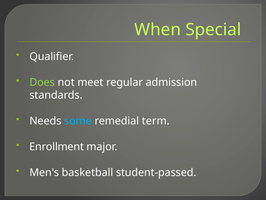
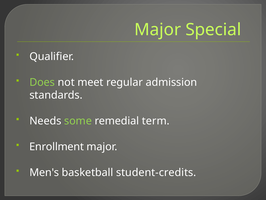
When: When -> Major (158, 30)
some colour: light blue -> light green (78, 121)
student-passed: student-passed -> student-credits (156, 172)
